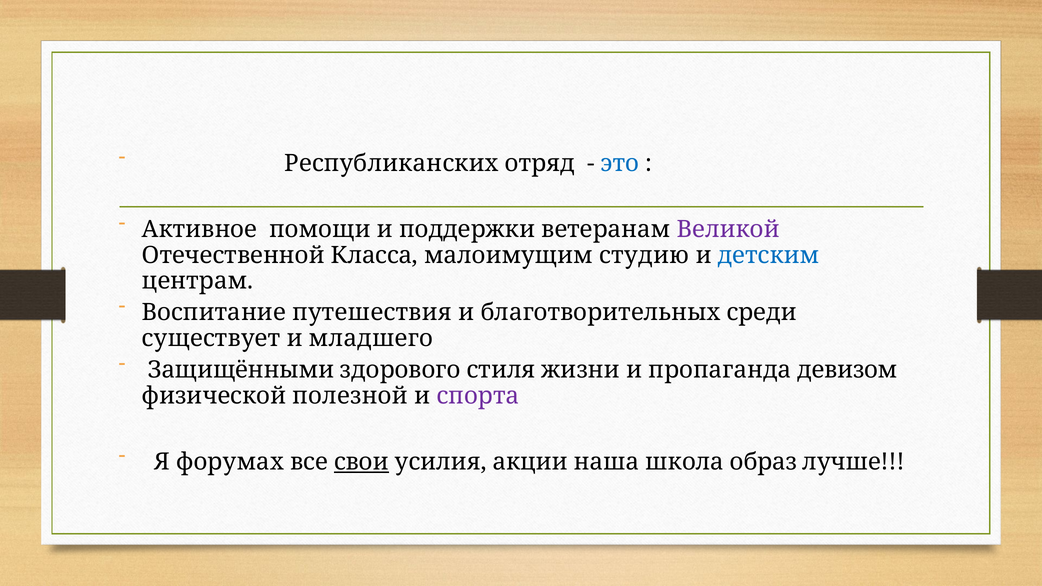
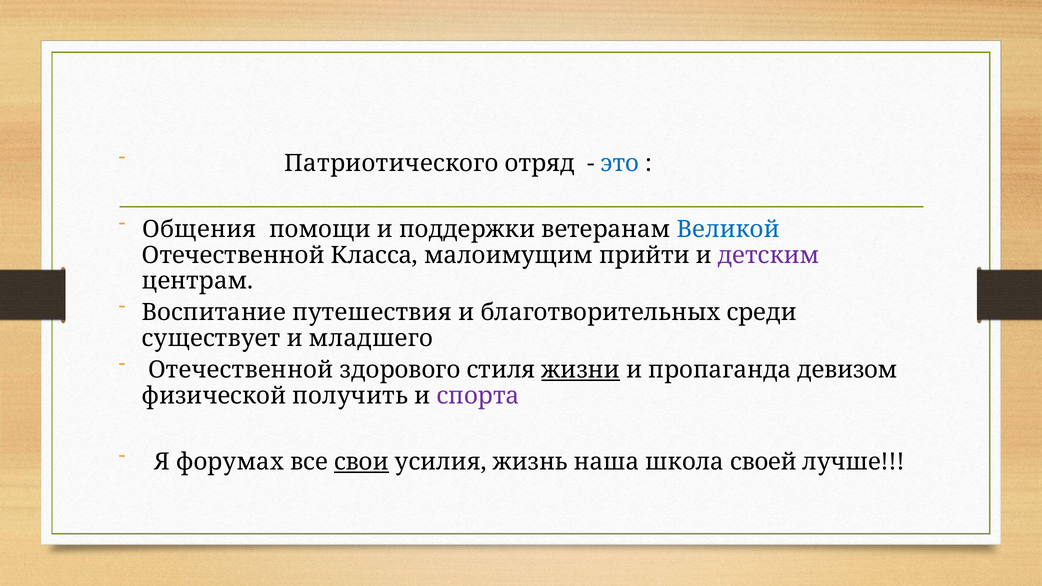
Республиканских: Республиканских -> Патриотического (392, 163)
Активное: Активное -> Общения (199, 229)
Великой colour: purple -> blue (728, 229)
студию: студию -> прийти (644, 255)
детским colour: blue -> purple (769, 255)
Защищёнными: Защищёнными -> Отечественной (241, 370)
жизни underline: none -> present (581, 370)
полезной: полезной -> получить (350, 396)
акции: акции -> жизнь (530, 462)
образ: образ -> своей (763, 462)
